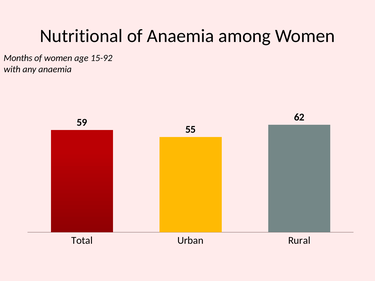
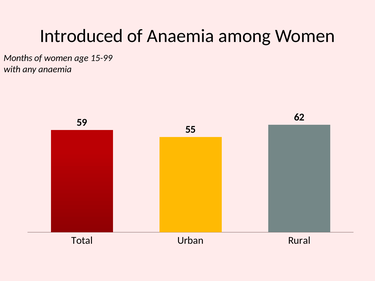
Nutritional: Nutritional -> Introduced (81, 36)
15-92: 15-92 -> 15-99 (102, 58)
